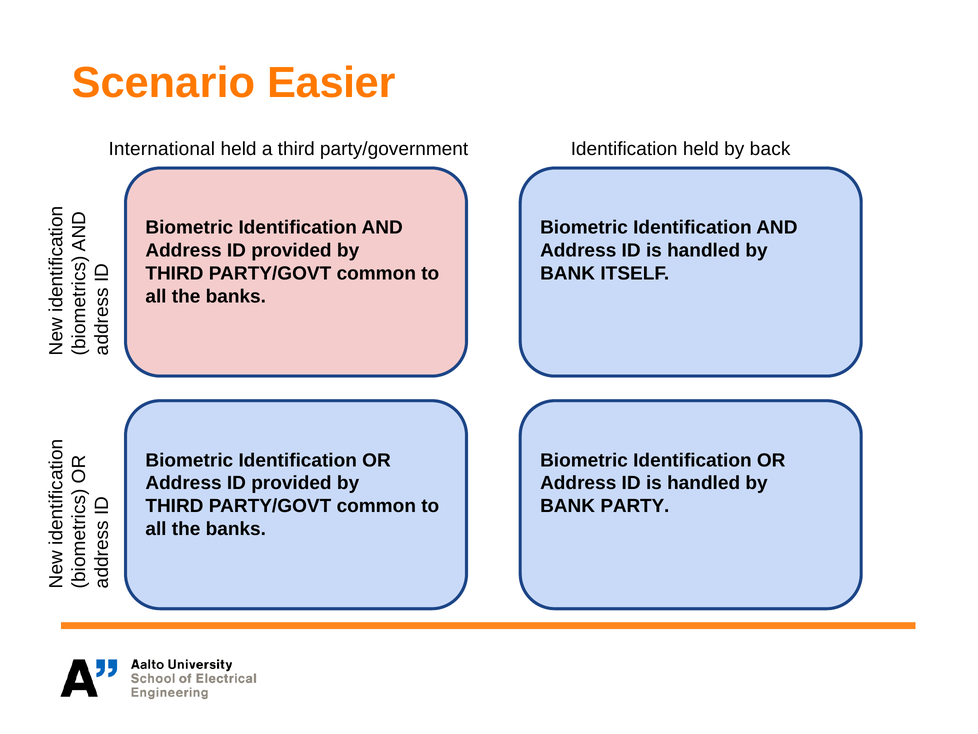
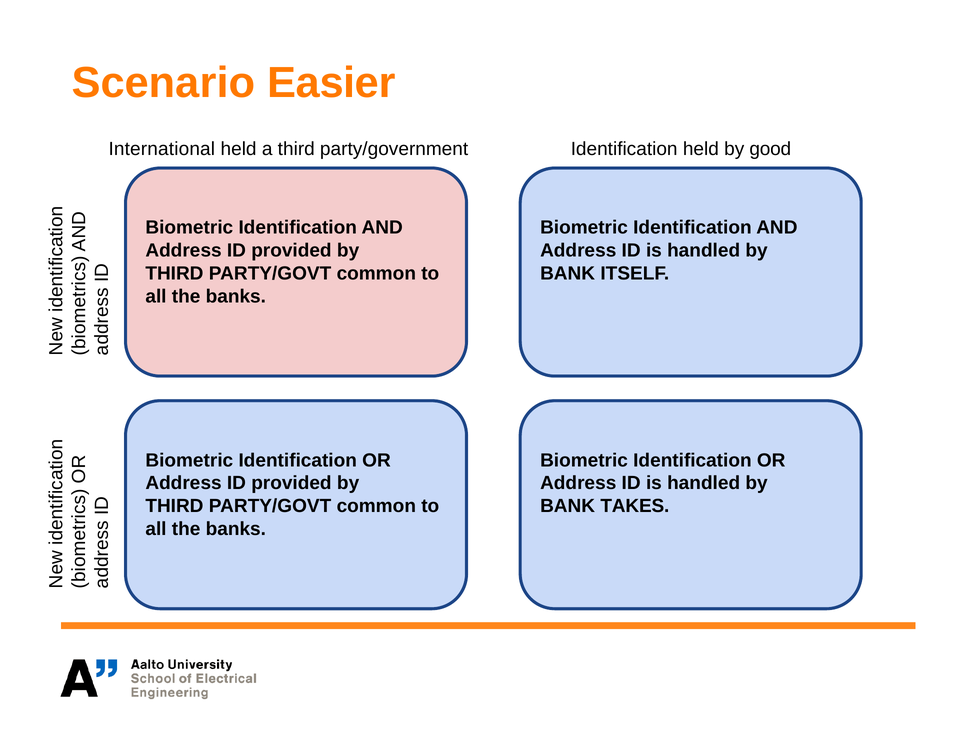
back: back -> good (770, 149)
PARTY: PARTY -> TAKES (635, 506)
